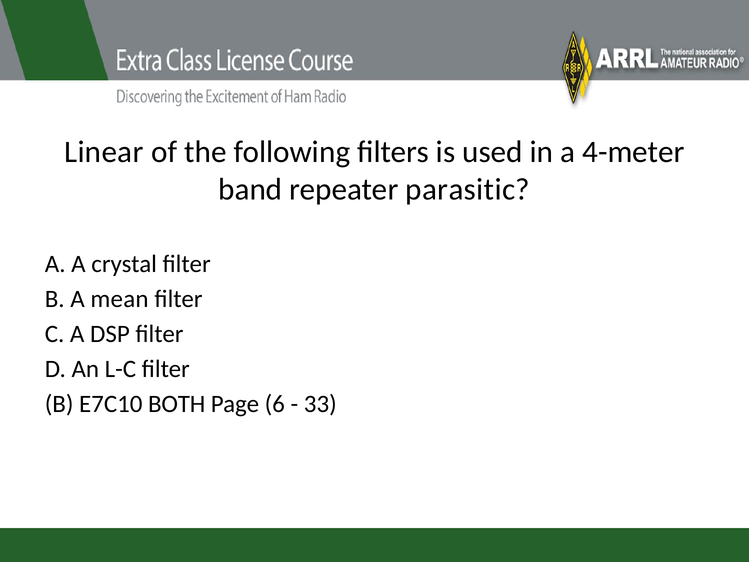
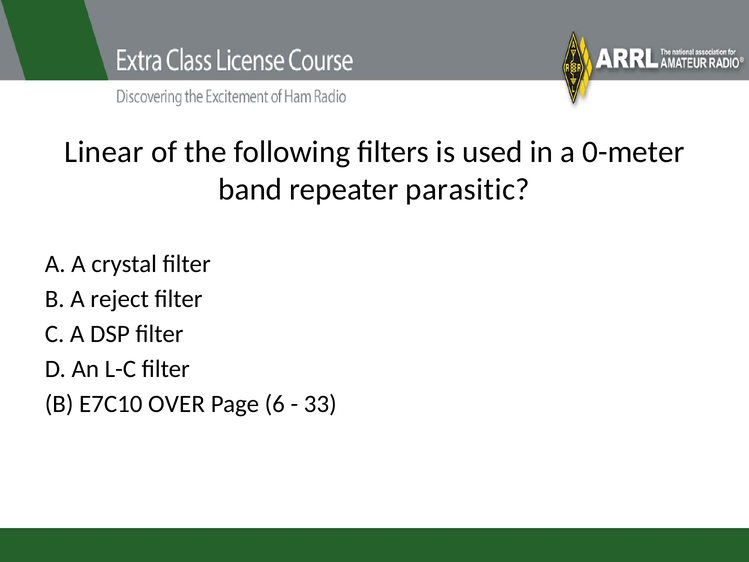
4-meter: 4-meter -> 0-meter (633, 152)
mean: mean -> reject (120, 299)
BOTH: BOTH -> OVER (177, 404)
